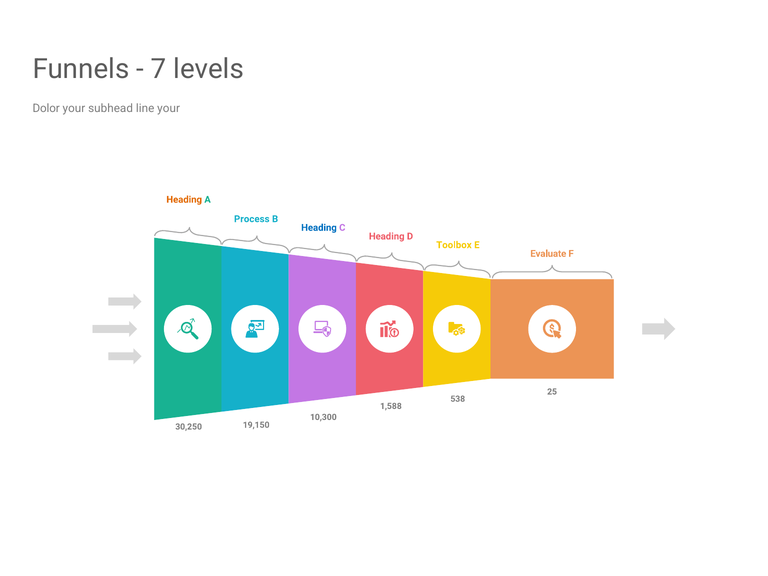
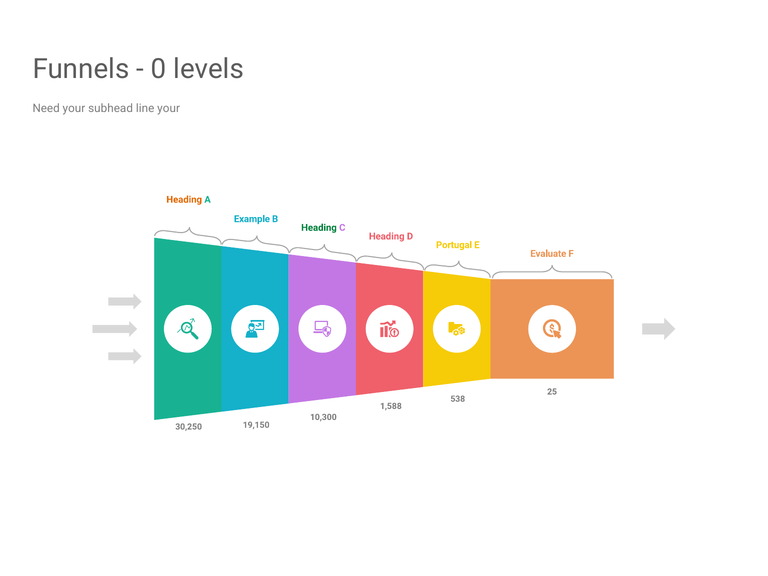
7: 7 -> 0 (159, 69)
Dolor: Dolor -> Need (46, 108)
Process: Process -> Example (252, 219)
Heading colour: blue -> green (319, 228)
Toolbox: Toolbox -> Portugal (454, 245)
